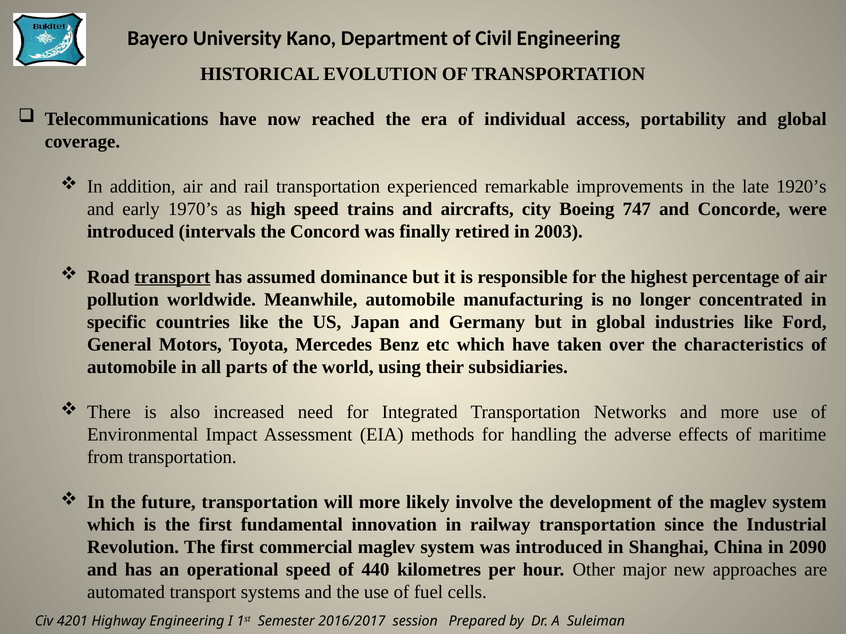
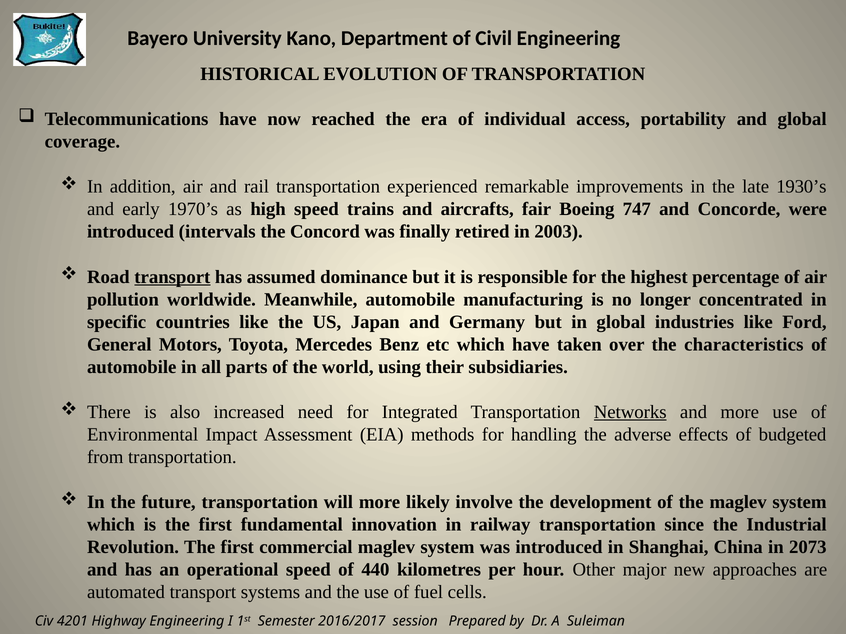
1920’s: 1920’s -> 1930’s (801, 187)
city: city -> fair (537, 209)
Networks underline: none -> present (630, 412)
maritime: maritime -> budgeted (793, 435)
2090: 2090 -> 2073 (808, 548)
